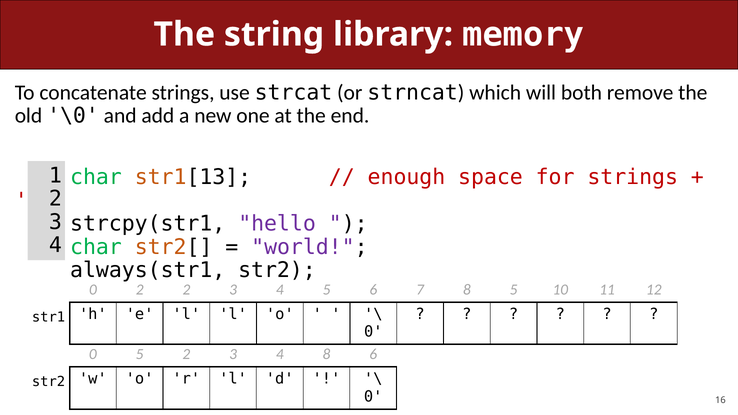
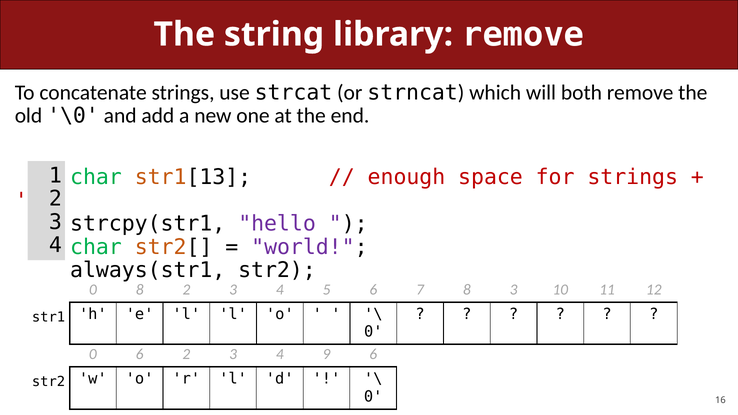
library memory: memory -> remove (523, 34)
0 2: 2 -> 8 (140, 290)
8 5: 5 -> 3 (514, 290)
0 5: 5 -> 6 (140, 354)
4 8: 8 -> 9 (326, 354)
